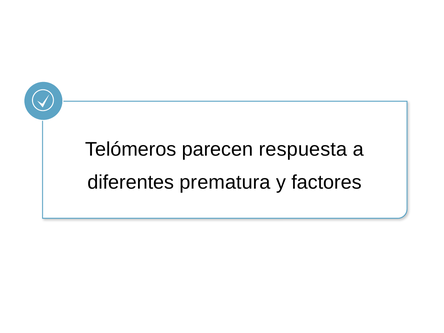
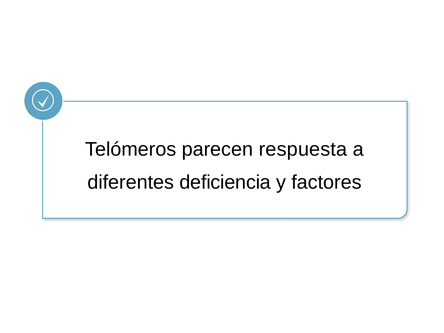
prematura: prematura -> deficiencia (225, 182)
